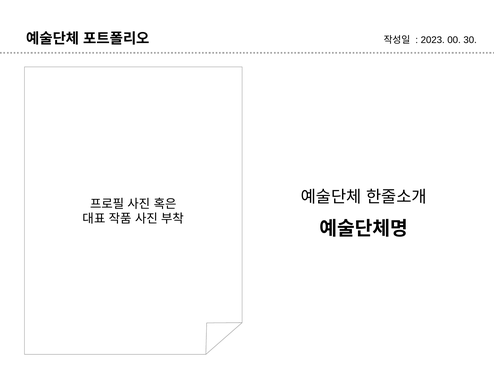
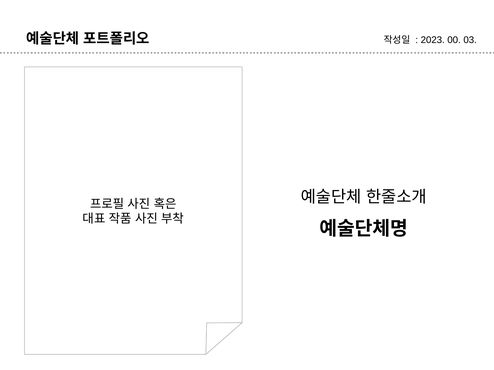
30: 30 -> 03 (470, 40)
